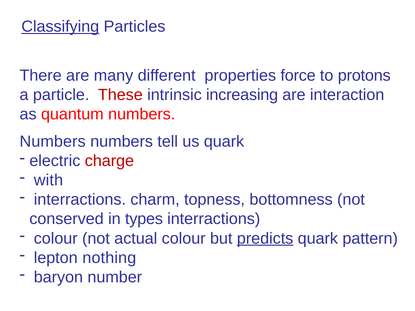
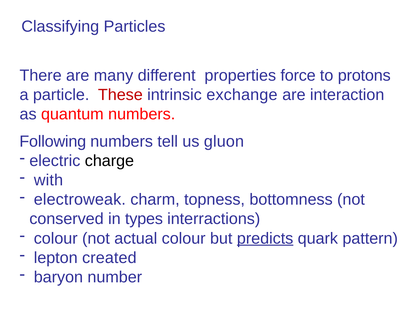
Classifying underline: present -> none (60, 27)
increasing: increasing -> exchange (242, 95)
Numbers: Numbers -> Following (53, 142)
us quark: quark -> gluon (224, 142)
charge colour: red -> black (109, 161)
interractions: interractions -> electroweak (80, 200)
nothing: nothing -> created (109, 258)
